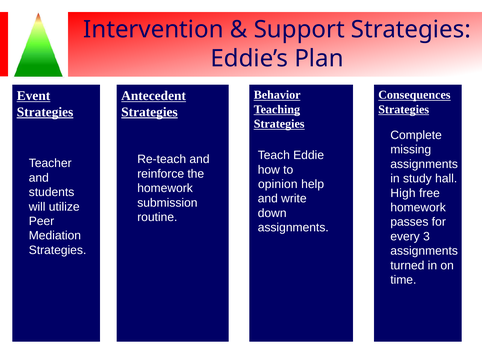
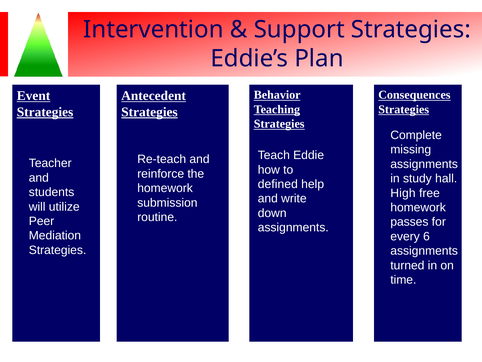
opinion: opinion -> defined (278, 184)
3: 3 -> 6 (426, 236)
